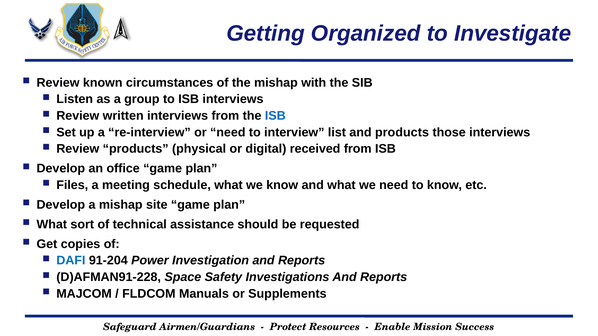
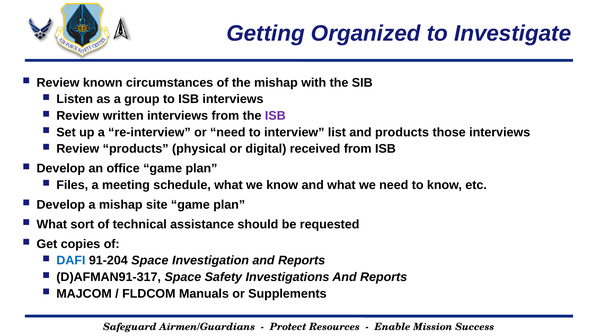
ISB colour: blue -> purple (275, 116)
91-204 Power: Power -> Space (150, 261)
D)AFMAN91-228: D)AFMAN91-228 -> D)AFMAN91-317 (109, 277)
